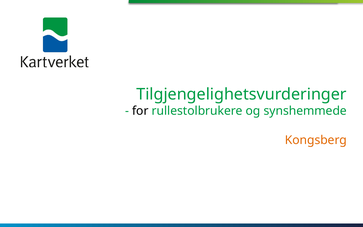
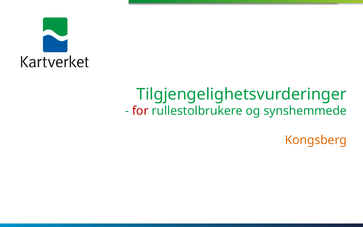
for colour: black -> red (140, 111)
